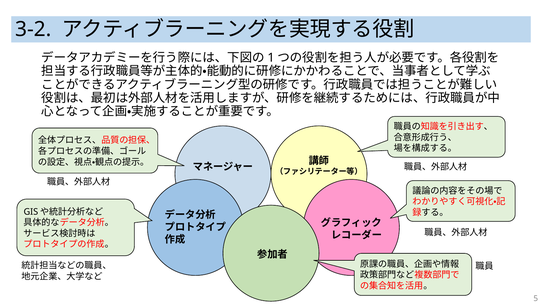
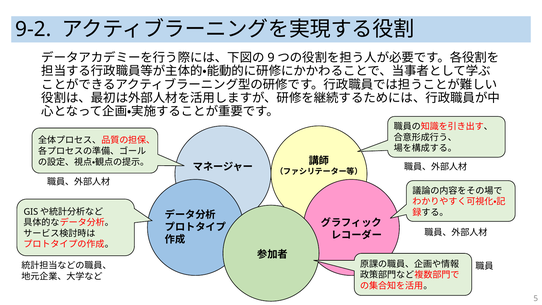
3-2: 3-2 -> 9-2 (33, 29)
1: 1 -> 9 (271, 58)
